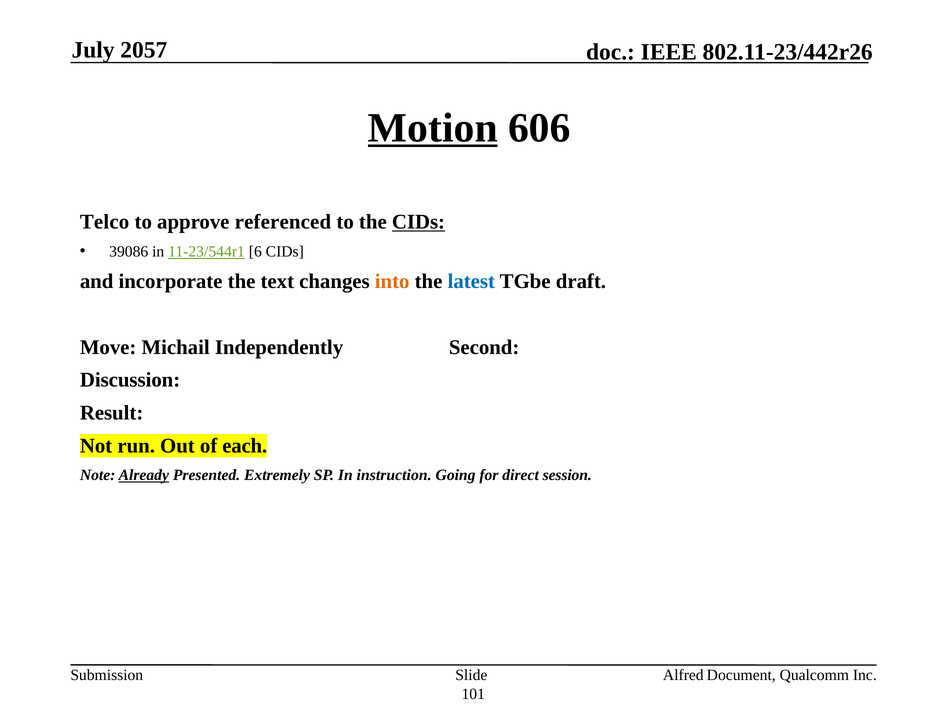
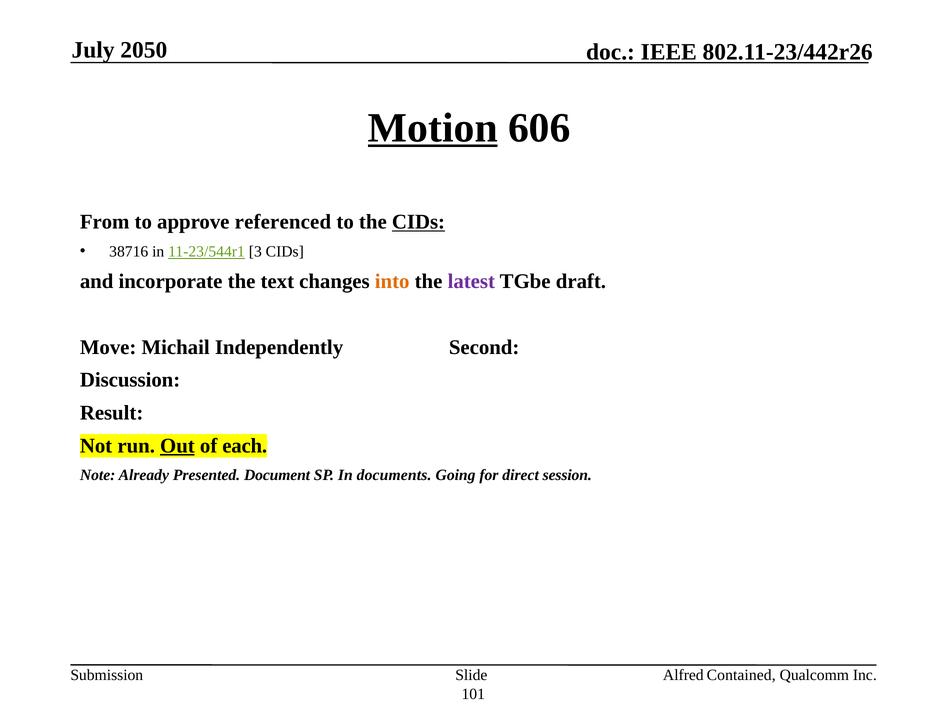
2057: 2057 -> 2050 (144, 50)
Telco: Telco -> From (105, 222)
39086: 39086 -> 38716 (129, 252)
6: 6 -> 3 (255, 252)
latest colour: blue -> purple (471, 282)
Out underline: none -> present (177, 446)
Already underline: present -> none (144, 475)
Extremely: Extremely -> Document (277, 475)
instruction: instruction -> documents (394, 475)
Document: Document -> Contained (741, 675)
